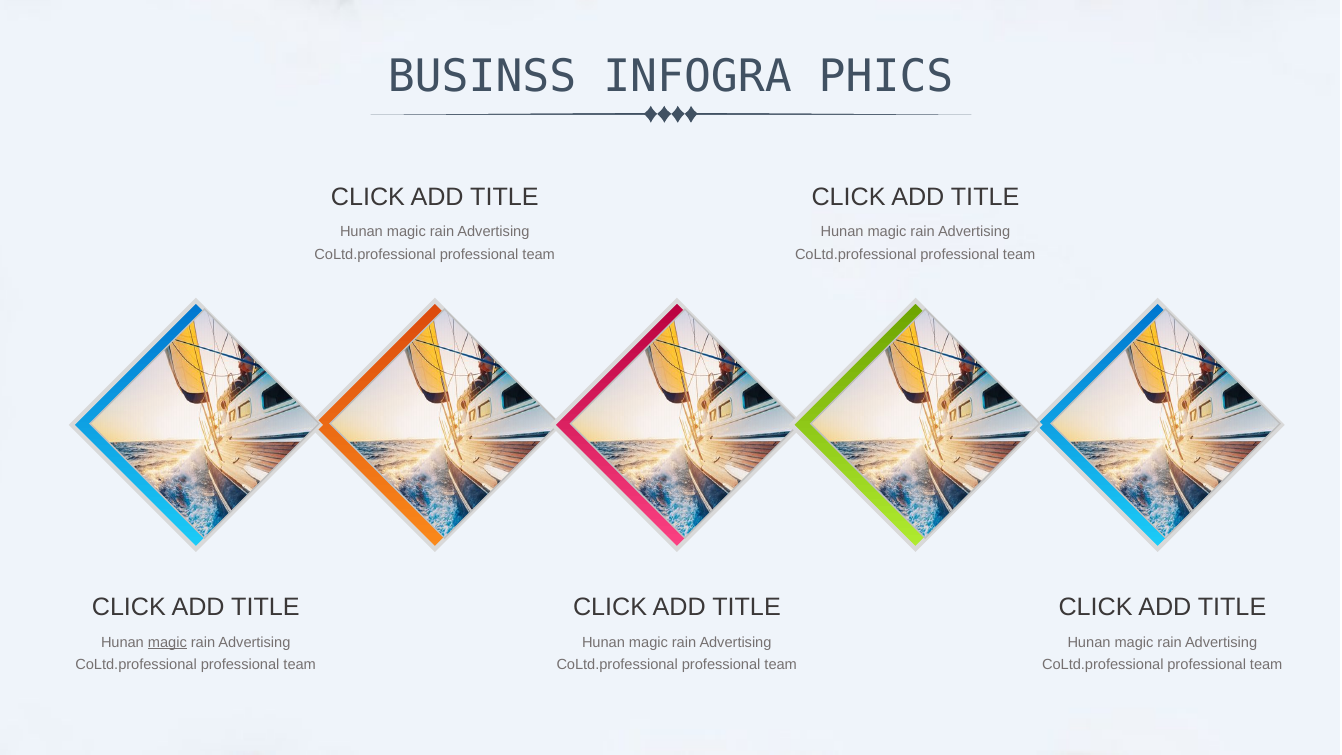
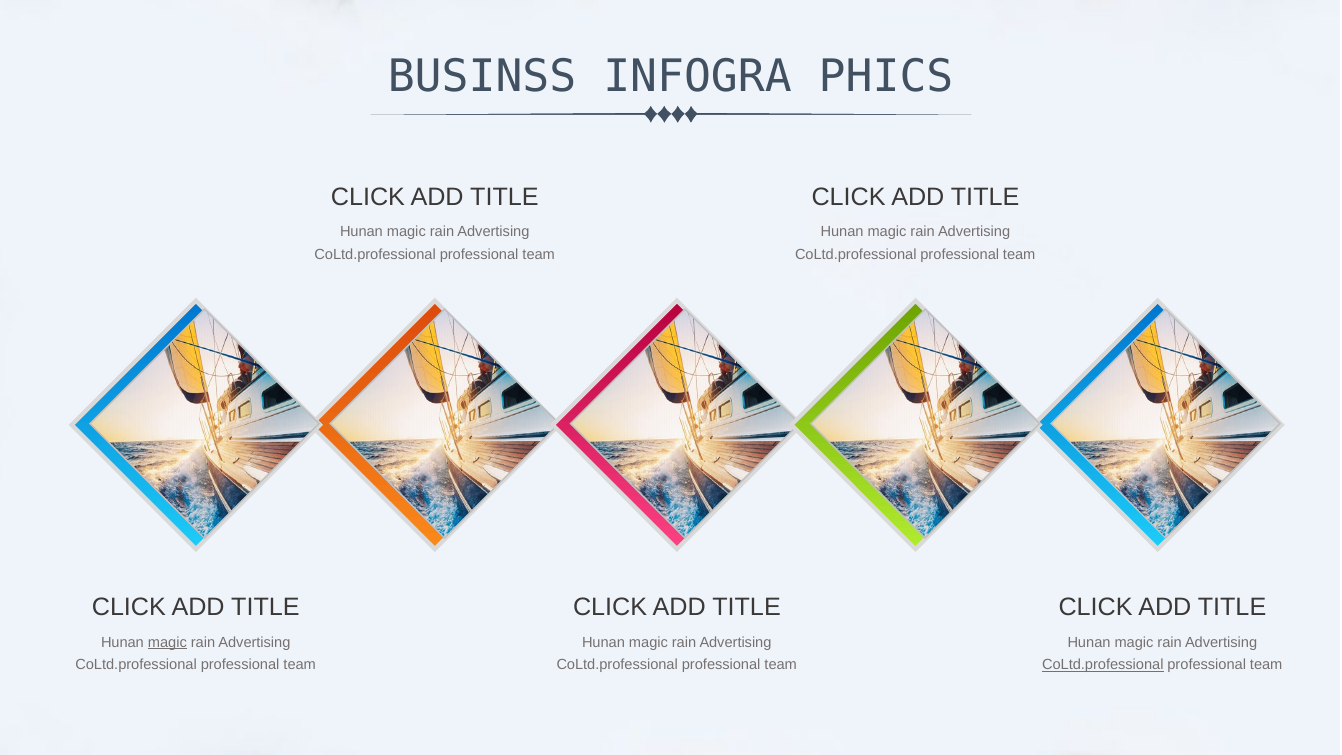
CoLtd.professional underline: none -> present (1103, 665)
